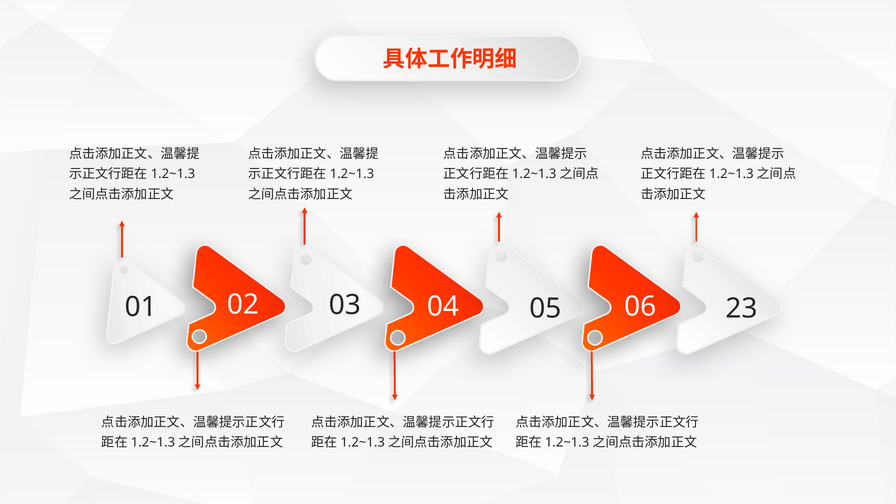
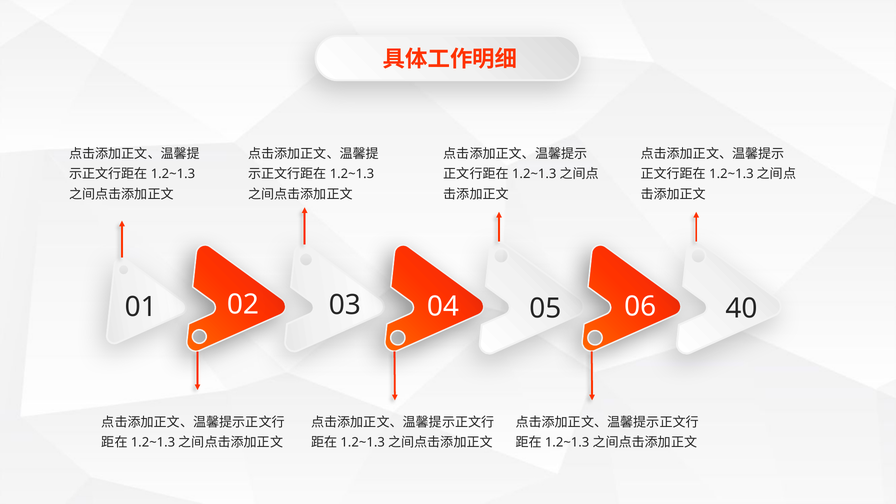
23: 23 -> 40 (741, 309)
